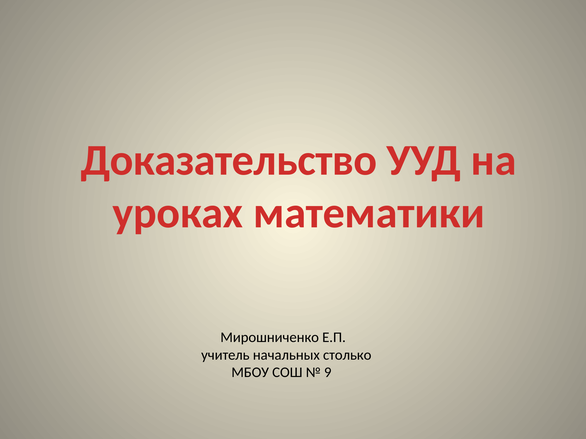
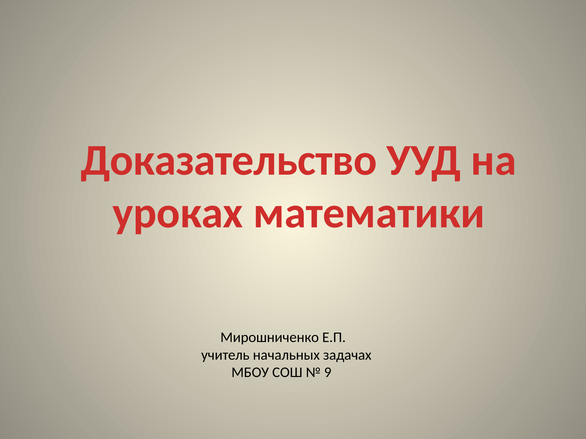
столько: столько -> задачах (347, 355)
